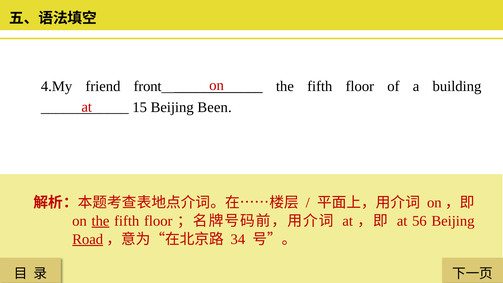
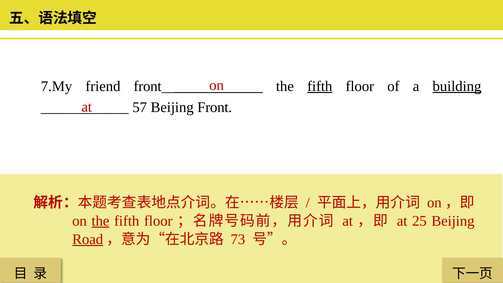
4.My: 4.My -> 7.My (57, 86)
fifth underline: none -> present (320, 86)
building underline: none -> present (457, 86)
15: 15 -> 57 (140, 107)
Beijing Been: Been -> Front (215, 107)
56: 56 -> 25 (419, 221)
34: 34 -> 73 (238, 239)
